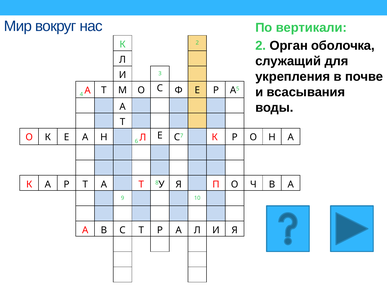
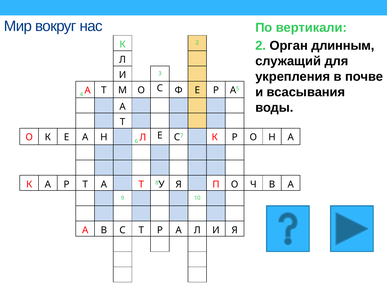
оболочка: оболочка -> длинным (343, 46)
